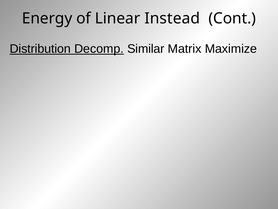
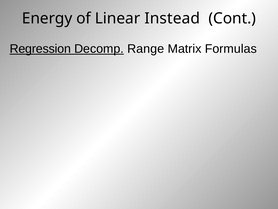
Distribution: Distribution -> Regression (40, 49)
Similar: Similar -> Range (146, 49)
Maximize: Maximize -> Formulas (231, 49)
